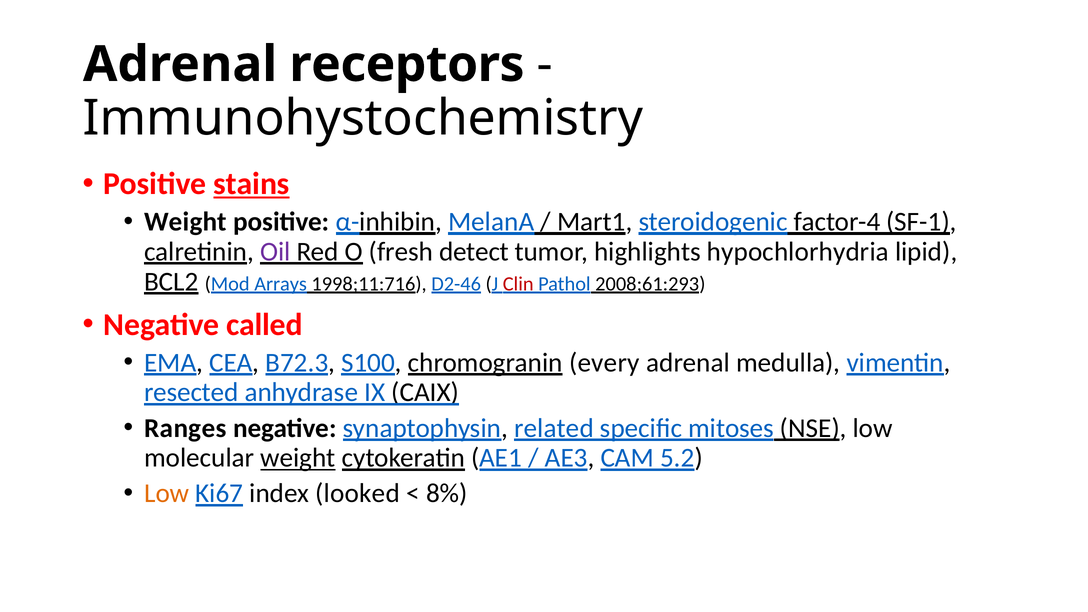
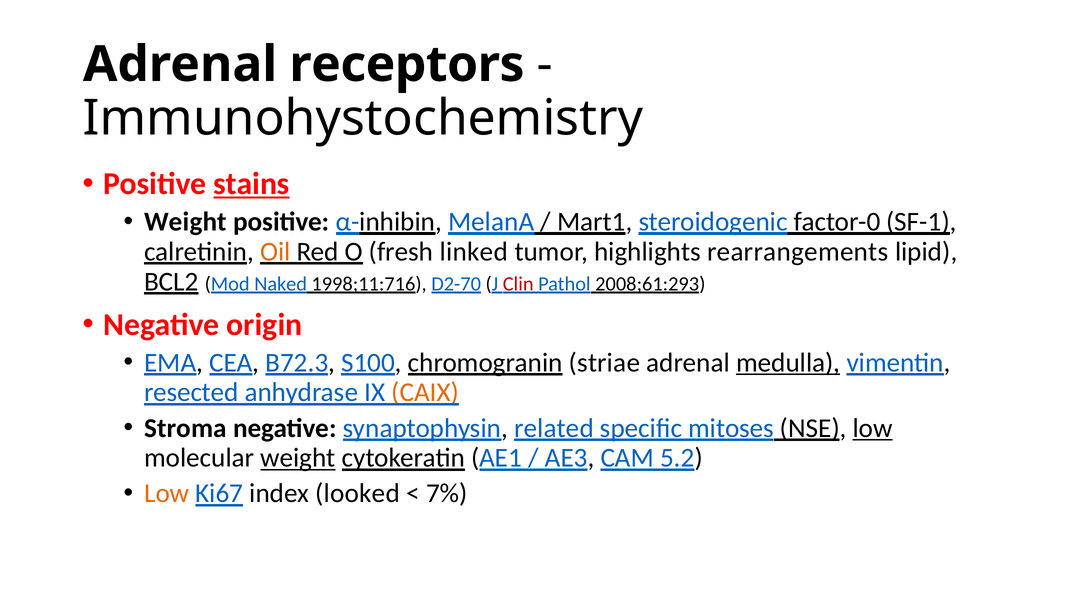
factor-4: factor-4 -> factor-0 (837, 222)
Oil colour: purple -> orange (275, 252)
detect: detect -> linked (474, 252)
hypochlorhydria: hypochlorhydria -> rearrangements (798, 252)
Arrays: Arrays -> Naked (281, 284)
D2-46: D2-46 -> D2-70 (456, 284)
called: called -> origin (264, 325)
every: every -> striae (604, 363)
medulla underline: none -> present (788, 363)
CAIX colour: black -> orange (425, 392)
Ranges: Ranges -> Stroma (185, 428)
low underline: none -> present (873, 428)
8%: 8% -> 7% (447, 493)
